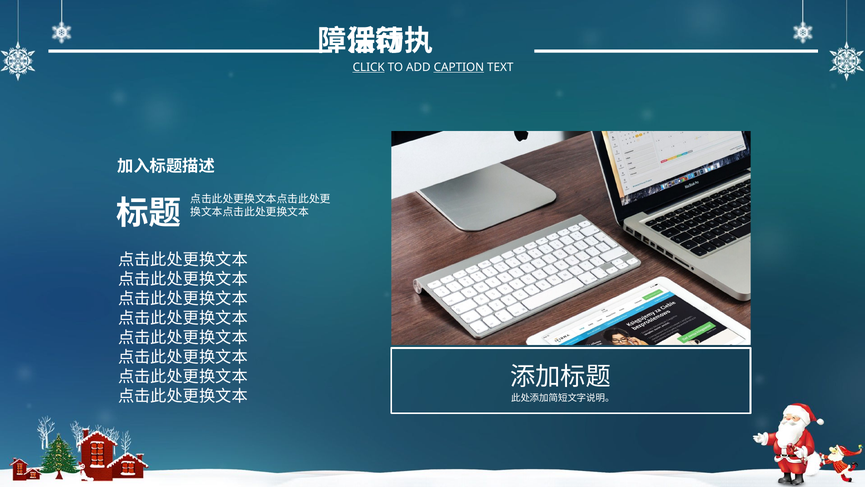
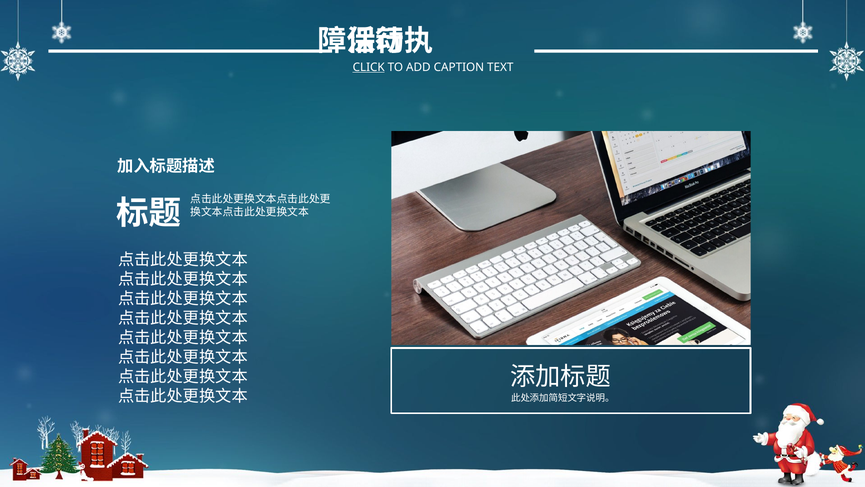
CAPTION underline: present -> none (459, 67)
